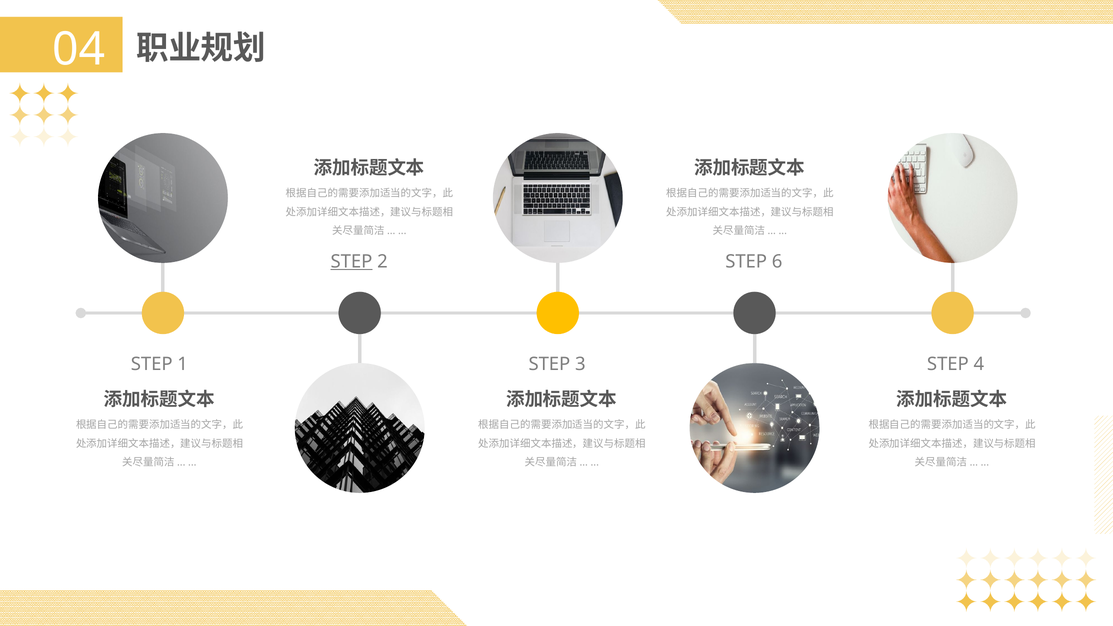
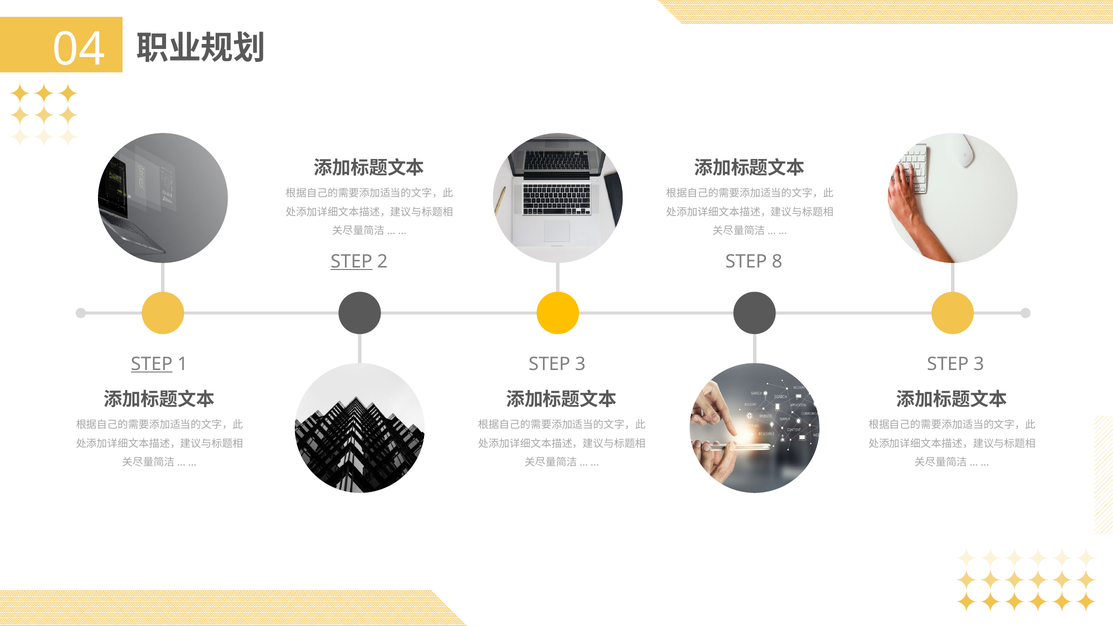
6: 6 -> 8 (777, 262)
STEP underline: none -> present (152, 364)
1 STEP 4: 4 -> 3 (979, 364)
